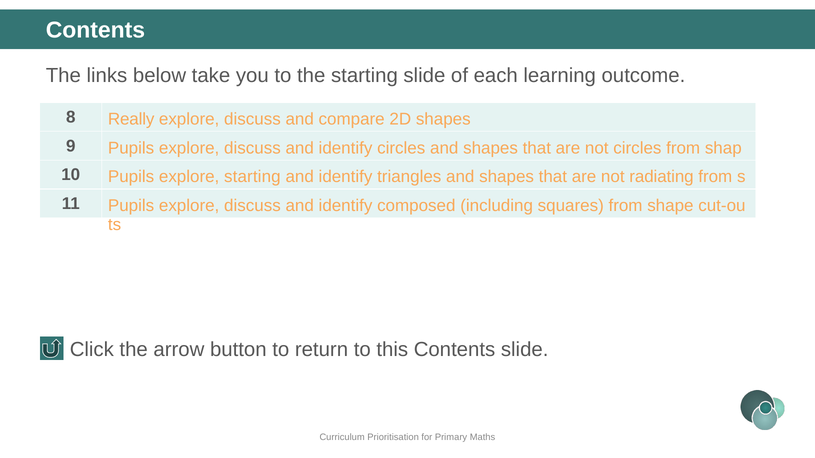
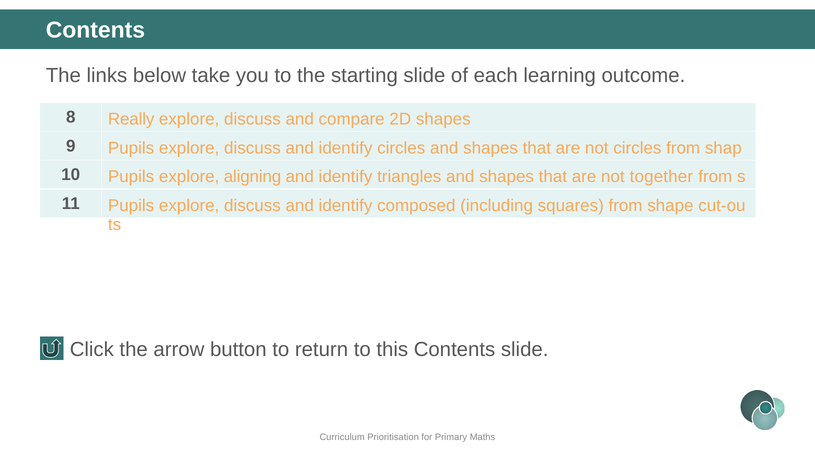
explore starting: starting -> aligning (253, 177)
radiating: radiating -> together (661, 177)
